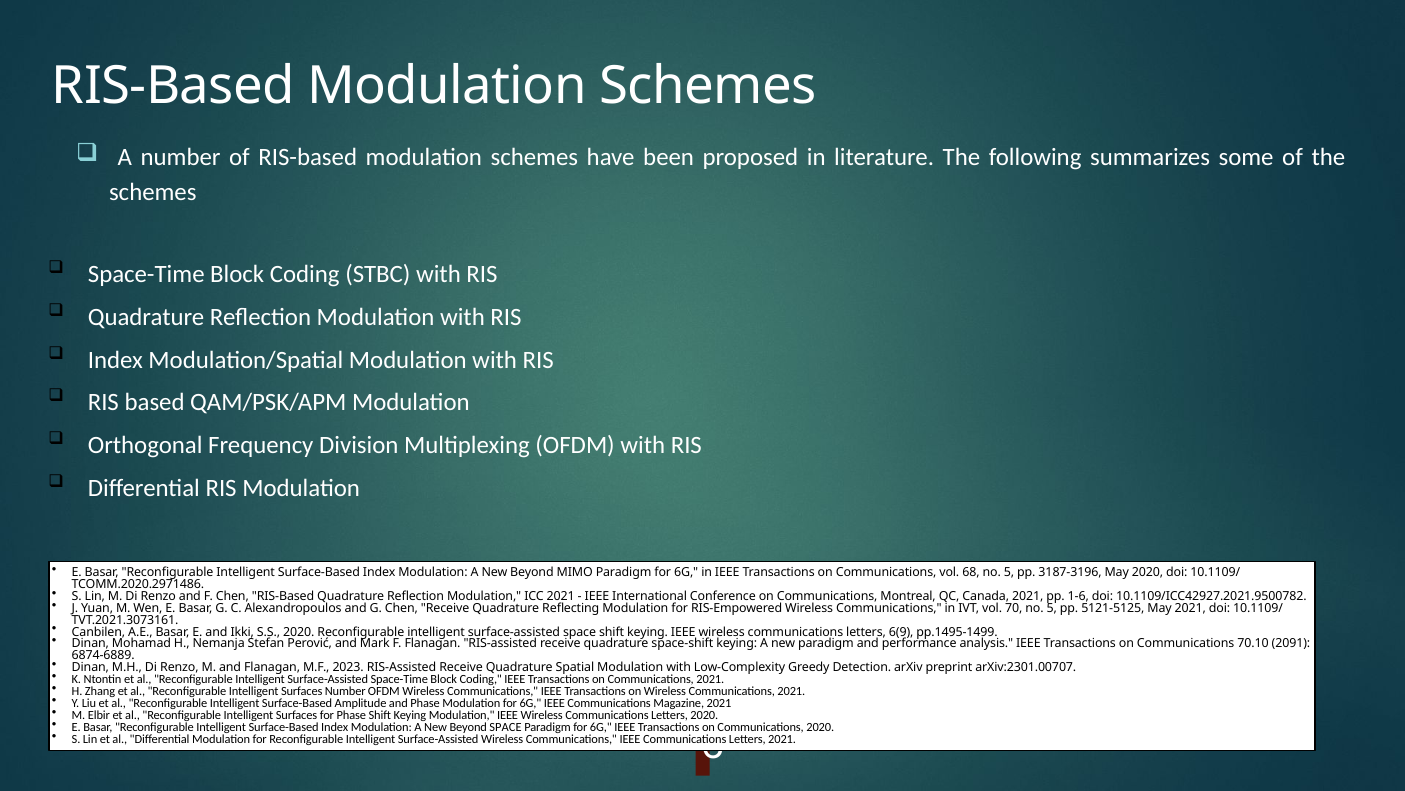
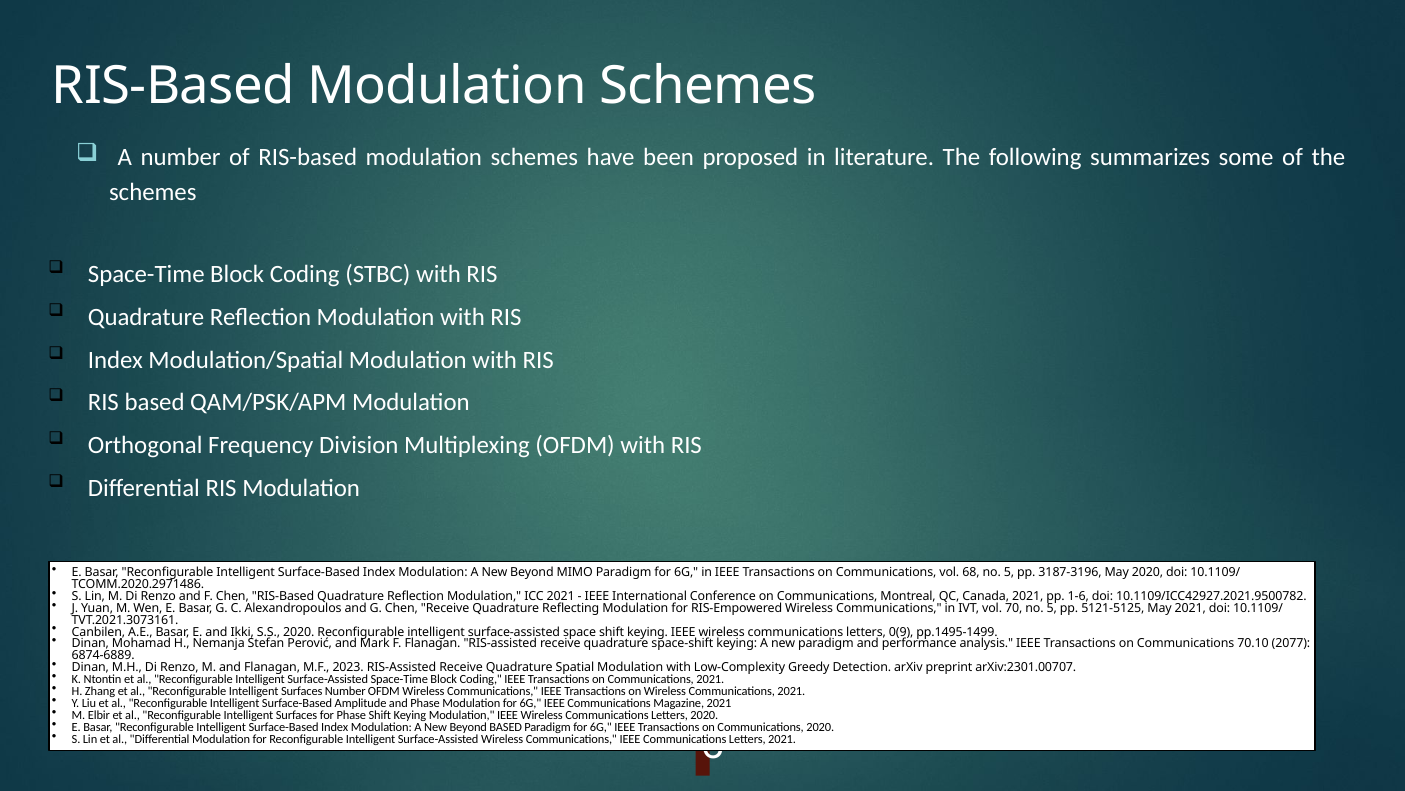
6(9: 6(9 -> 0(9 (901, 631)
2091: 2091 -> 2077 (1291, 643)
Beyond SPACE: SPACE -> BASED (506, 727)
